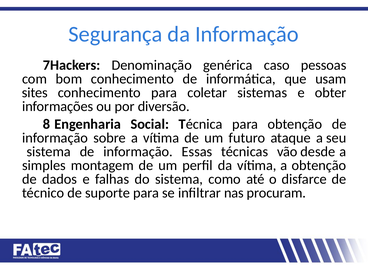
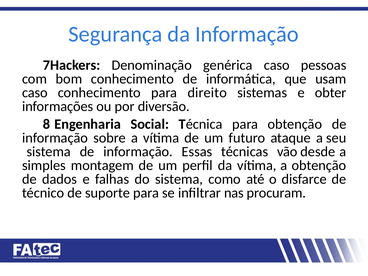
sites: sites -> caso (35, 93)
coletar: coletar -> direito (207, 93)
